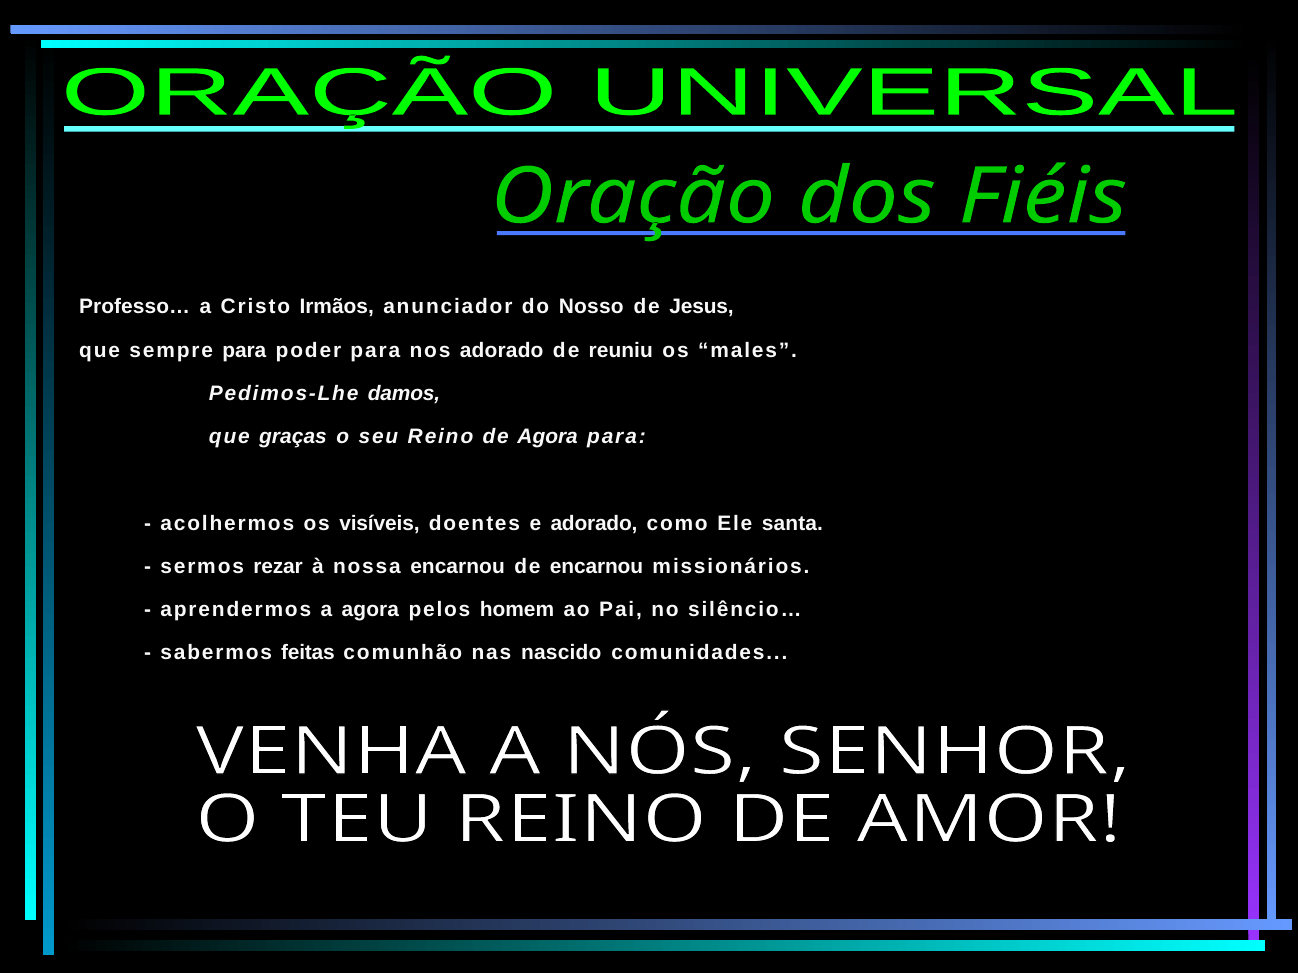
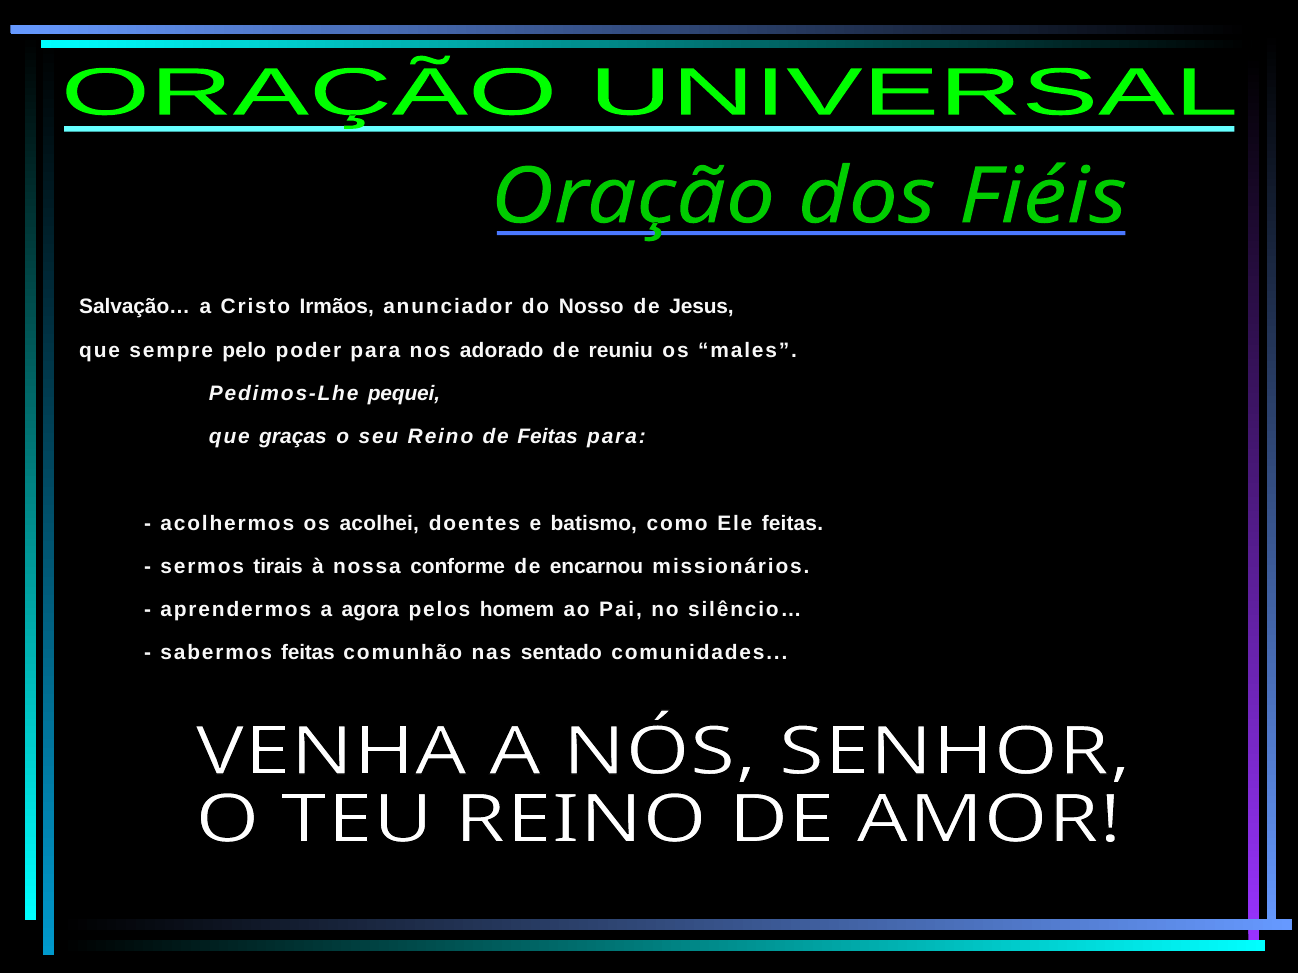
Professo…: Professo… -> Salvação… (135, 307)
sempre para: para -> pelo (244, 350)
damos: damos -> pequei (404, 394)
de Agora: Agora -> Feitas (548, 437)
visíveis: visíveis -> acolhei (379, 523)
e adorado: adorado -> batismo (594, 523)
Ele santa: santa -> feitas (792, 523)
rezar: rezar -> tirais (278, 567)
nossa encarnou: encarnou -> conforme (458, 567)
nascido: nascido -> sentado (561, 653)
